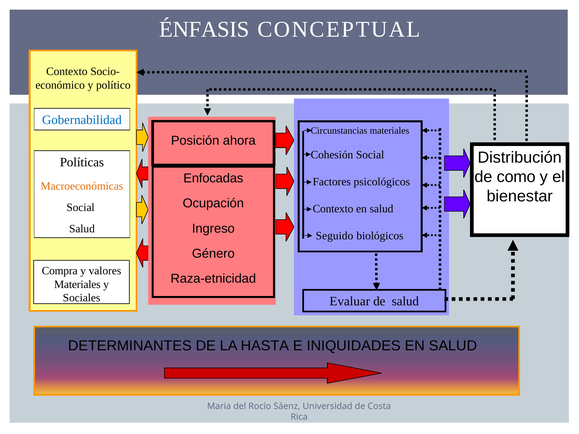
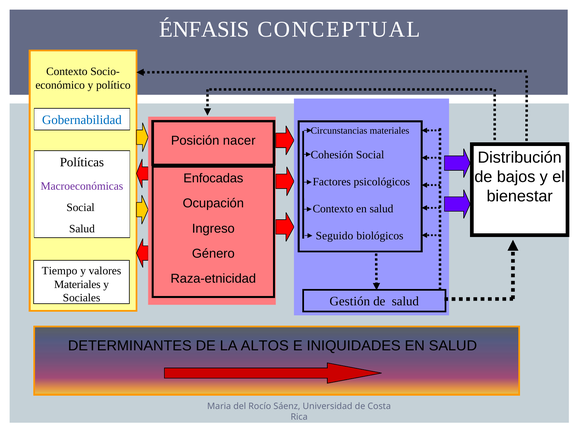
ahora: ahora -> nacer (239, 141)
como: como -> bajos (516, 177)
Macroeconómicas colour: orange -> purple (82, 186)
Compra: Compra -> Tiempo (60, 271)
Evaluar: Evaluar -> Gestión (350, 302)
HASTA: HASTA -> ALTOS (265, 346)
